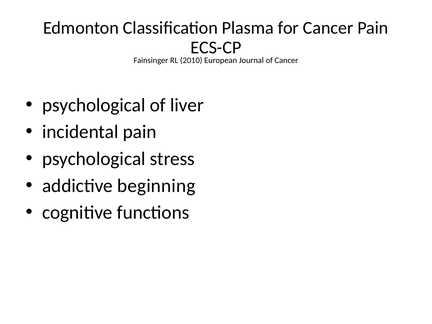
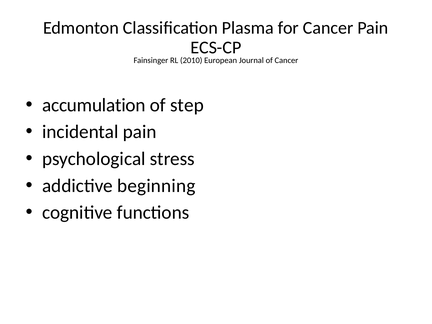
psychological: psychological -> accumulation (94, 105)
liver: liver -> step (187, 105)
